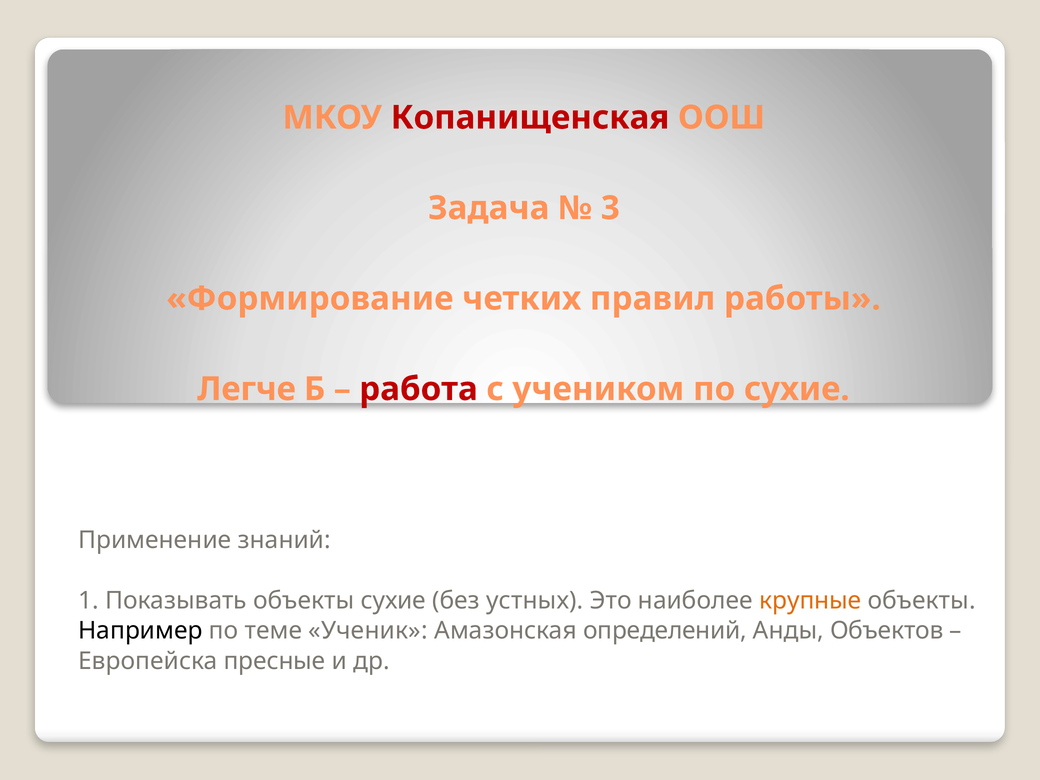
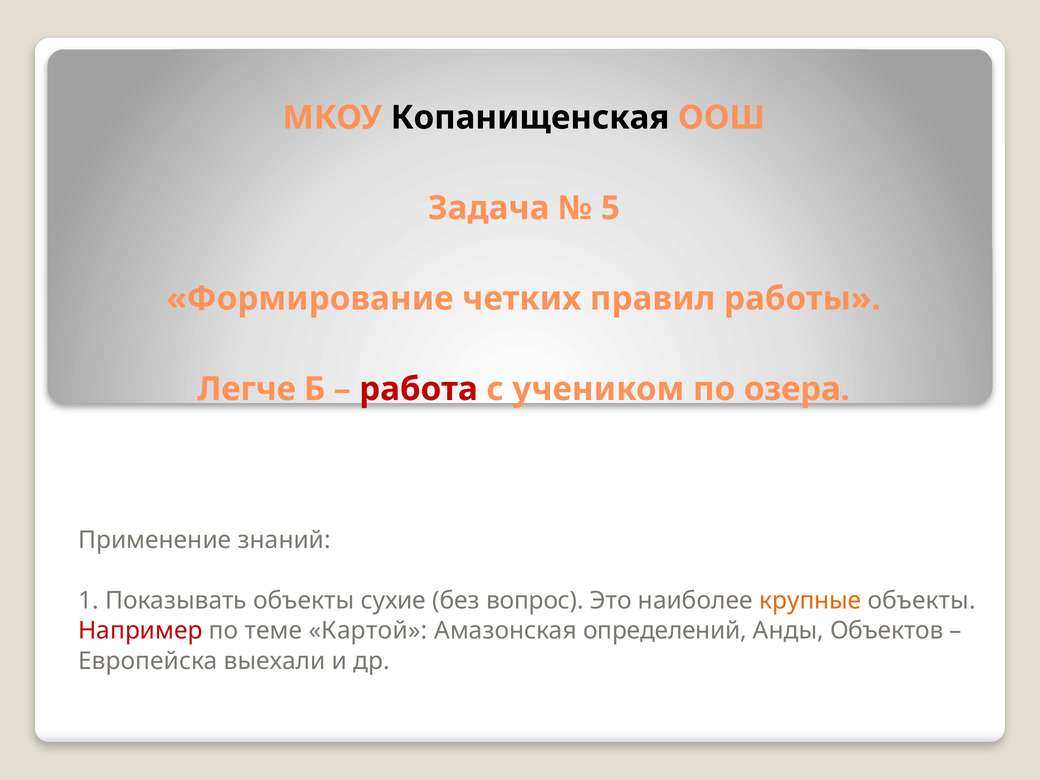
Копанищенская colour: red -> black (530, 118)
3: 3 -> 5 (610, 208)
по сухие: сухие -> озера (797, 389)
устных: устных -> вопрос (535, 601)
Например colour: black -> red (140, 631)
Ученик: Ученик -> Картой (368, 631)
пресные: пресные -> выехали (275, 661)
